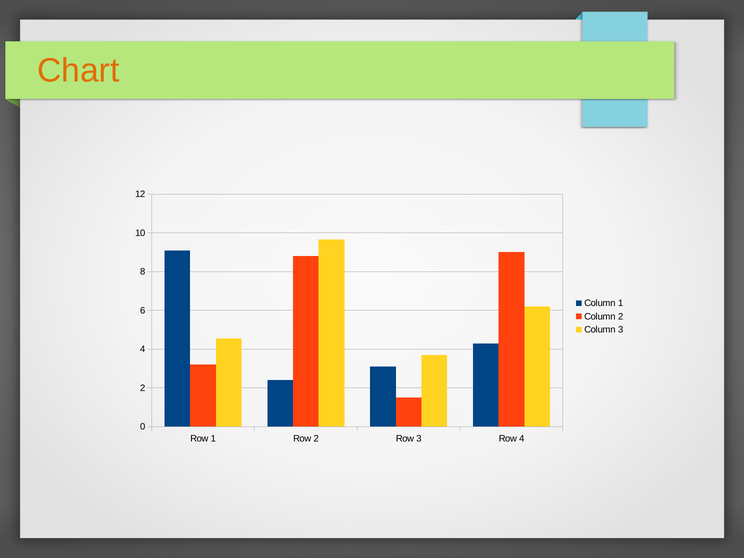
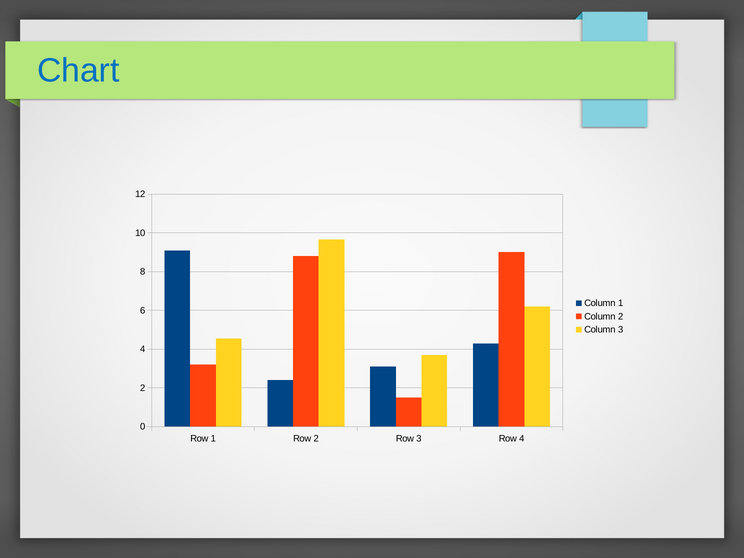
Chart colour: orange -> blue (78, 70)
